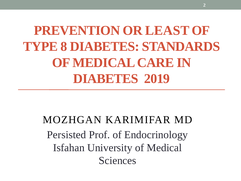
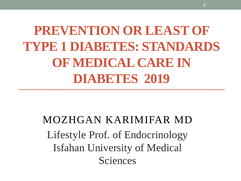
8: 8 -> 1 (64, 47)
Persisted: Persisted -> Lifestyle (67, 135)
